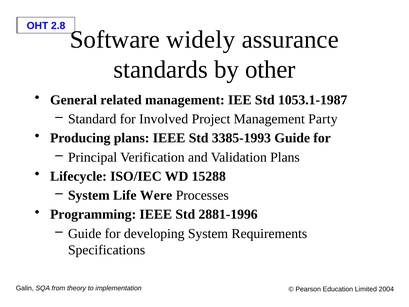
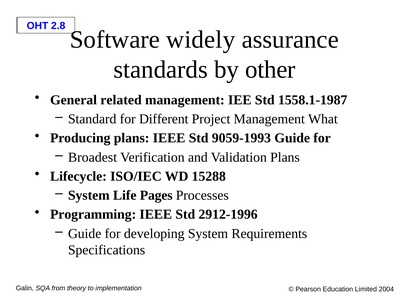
1053.1-1987: 1053.1-1987 -> 1558.1-1987 (313, 100)
Involved: Involved -> Different (164, 119)
Party: Party -> What (323, 119)
3385-1993: 3385-1993 -> 9059-1993 (241, 138)
Principal: Principal -> Broadest (93, 157)
Were: Were -> Pages (156, 195)
2881-1996: 2881-1996 -> 2912-1996 (228, 214)
